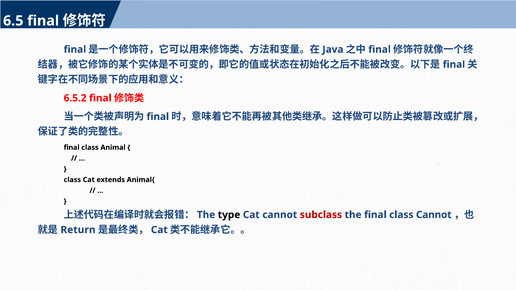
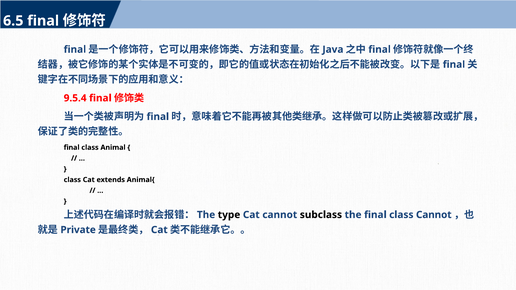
6.5.2: 6.5.2 -> 9.5.4 (75, 98)
subclass colour: red -> black (321, 215)
Return: Return -> Private (78, 230)
